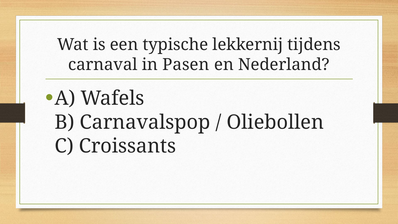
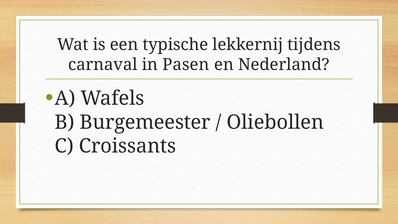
Carnavalspop: Carnavalspop -> Burgemeester (145, 122)
